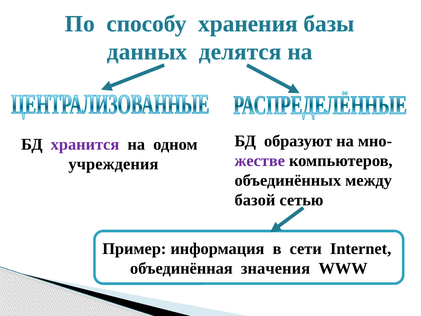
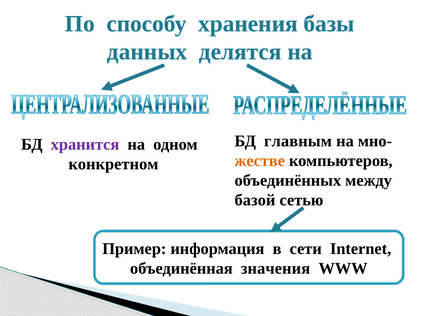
образуют: образуют -> главным (298, 141)
жестве colour: purple -> orange (260, 161)
учреждения: учреждения -> конкретном (113, 164)
